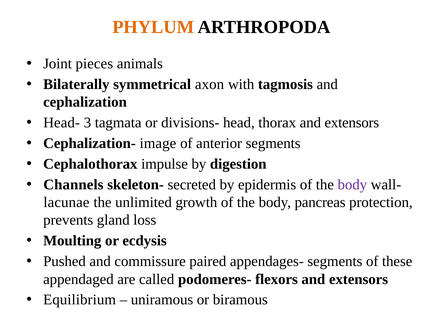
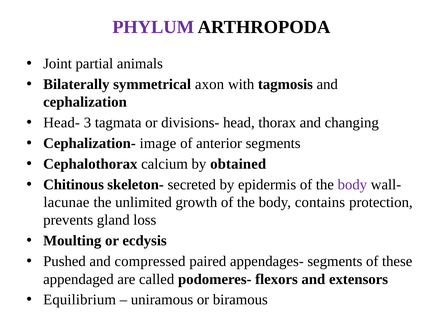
PHYLUM colour: orange -> purple (153, 27)
pieces: pieces -> partial (94, 64)
thorax and extensors: extensors -> changing (352, 123)
impulse: impulse -> calcium (165, 164)
digestion: digestion -> obtained (238, 164)
Channels: Channels -> Chitinous (74, 185)
pancreas: pancreas -> contains (320, 203)
commissure: commissure -> compressed (150, 262)
